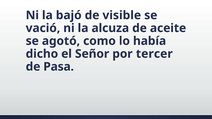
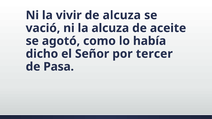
bajó: bajó -> vivir (69, 15)
de visible: visible -> alcuza (122, 15)
